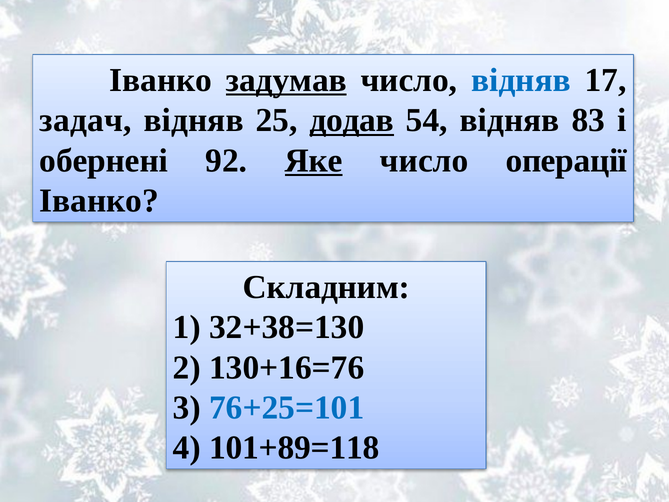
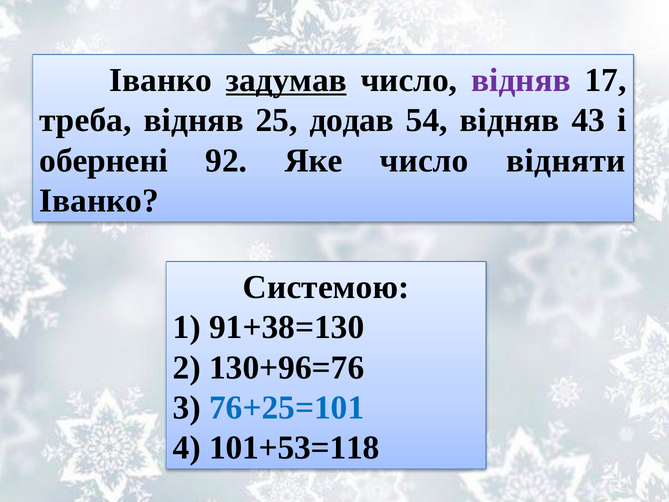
відняв colour: blue -> purple (521, 80)
задач: задач -> треба (86, 120)
додав underline: present -> none (352, 120)
83: 83 -> 43 (588, 120)
Яке underline: present -> none (314, 161)
операції: операції -> відняти (566, 161)
Складним: Складним -> Системою (326, 287)
32+38=130: 32+38=130 -> 91+38=130 (287, 327)
130+16=76: 130+16=76 -> 130+96=76 (287, 367)
101+89=118: 101+89=118 -> 101+53=118 (294, 448)
